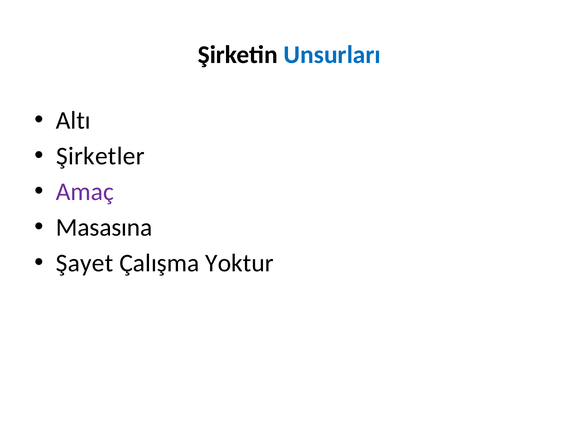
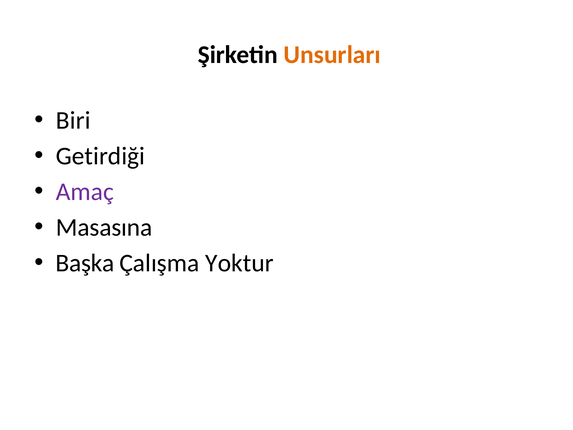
Unsurları colour: blue -> orange (332, 55)
Altı: Altı -> Biri (73, 120)
Şirketler: Şirketler -> Getirdiği (100, 156)
Şayet: Şayet -> Başka (85, 263)
